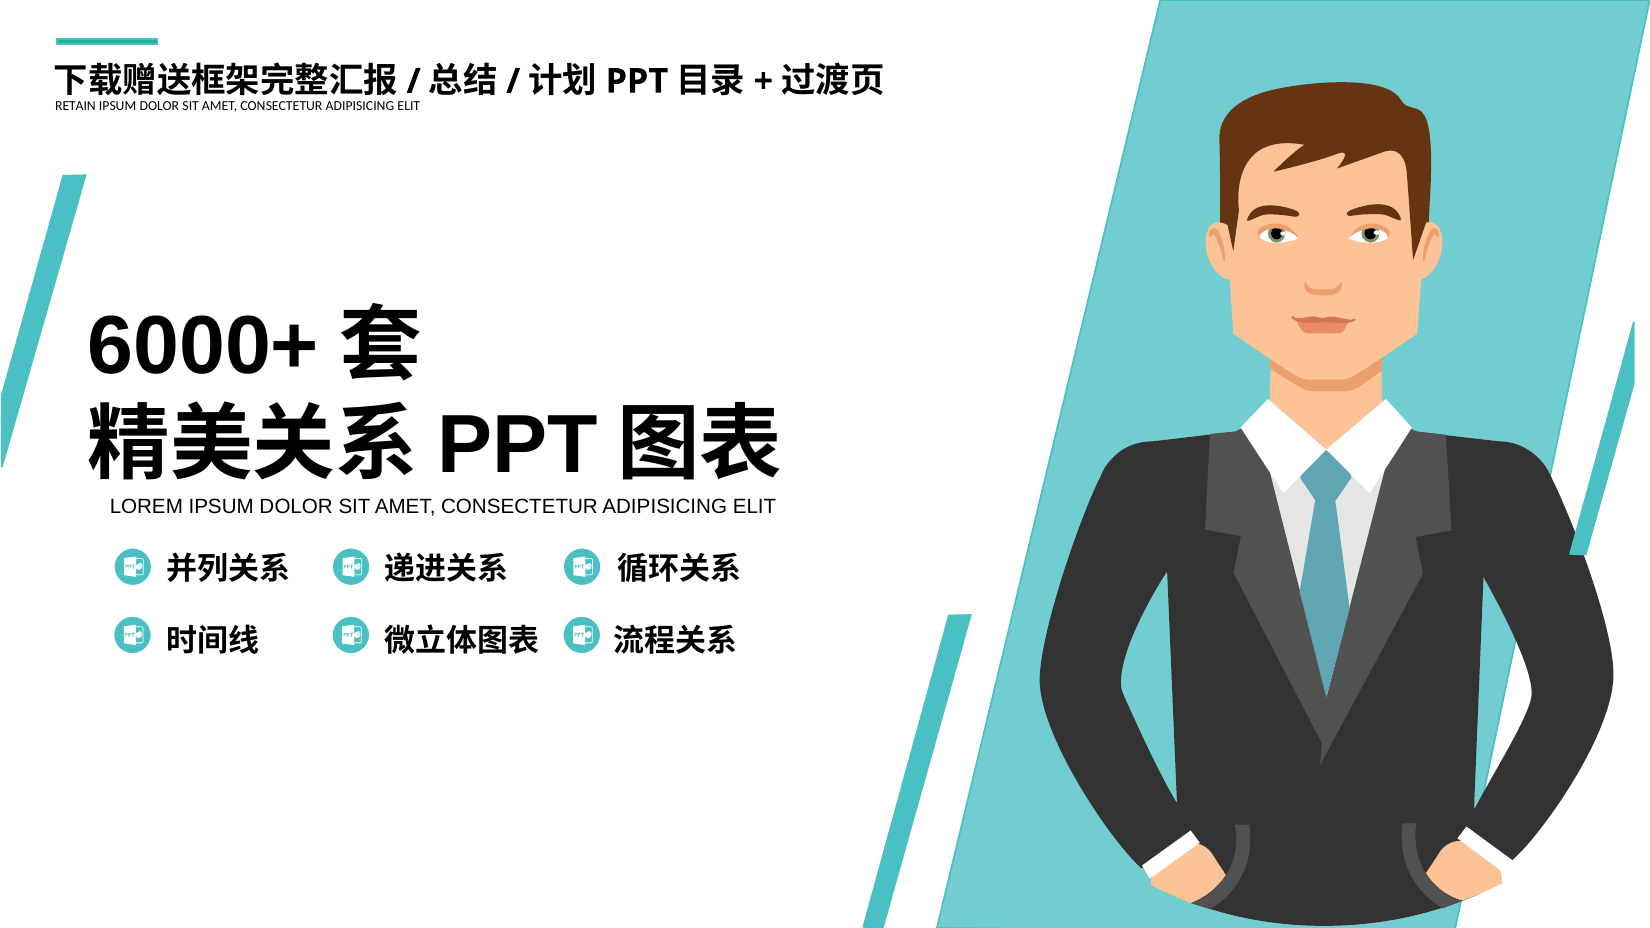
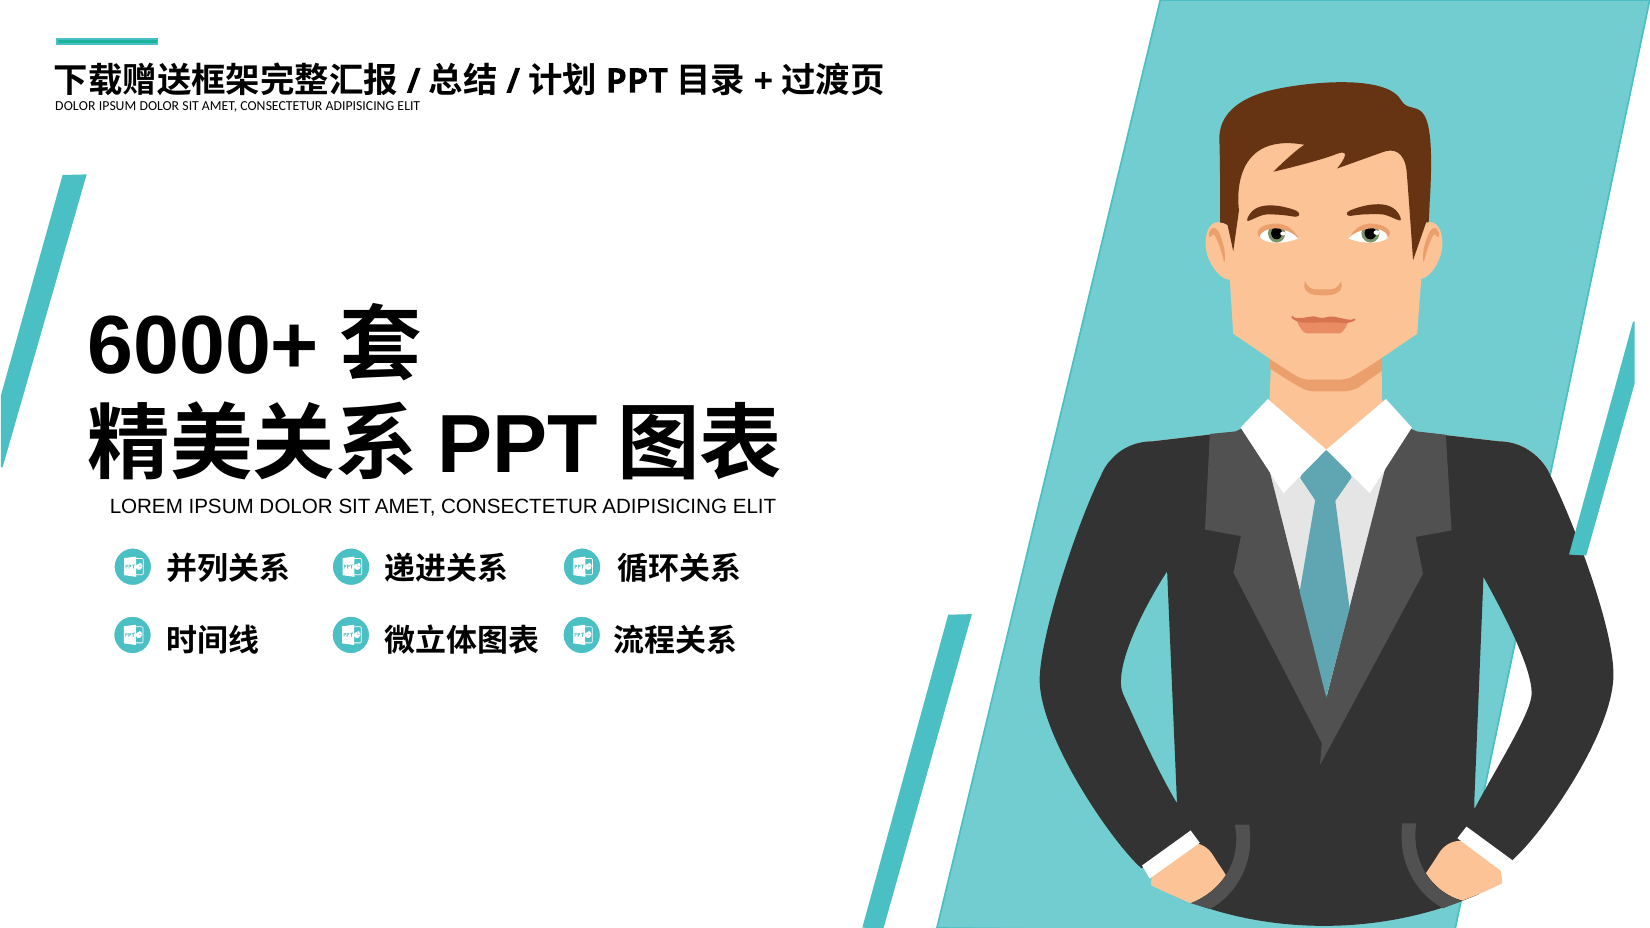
RETAIN: RETAIN -> DOLOR (75, 106)
